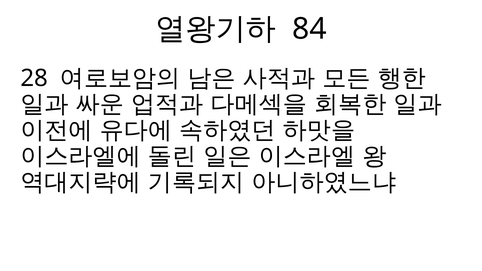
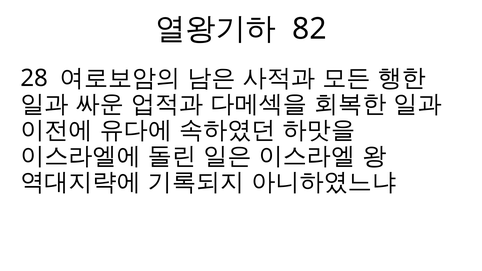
84: 84 -> 82 (309, 29)
